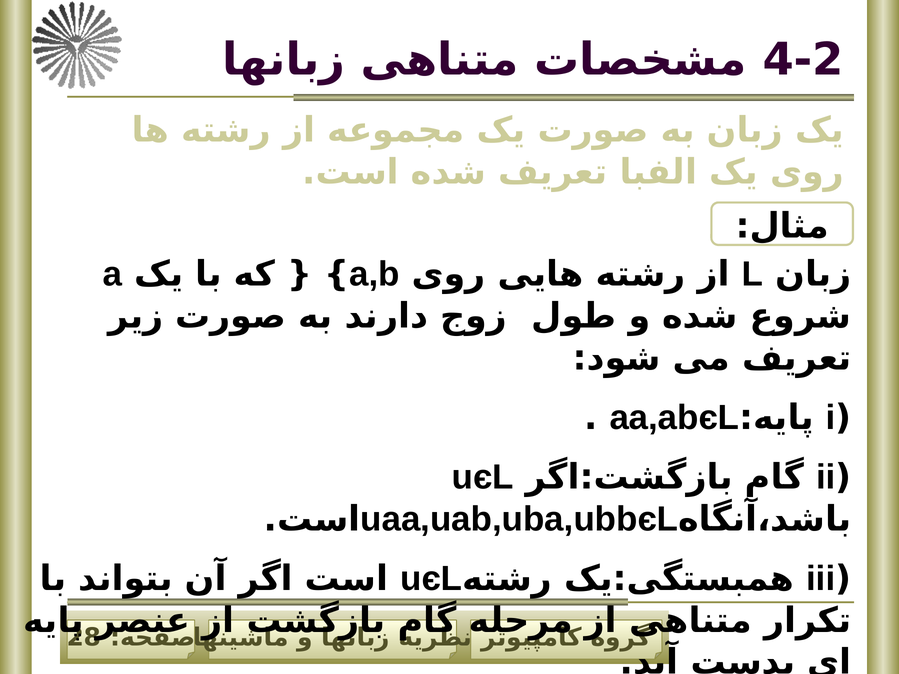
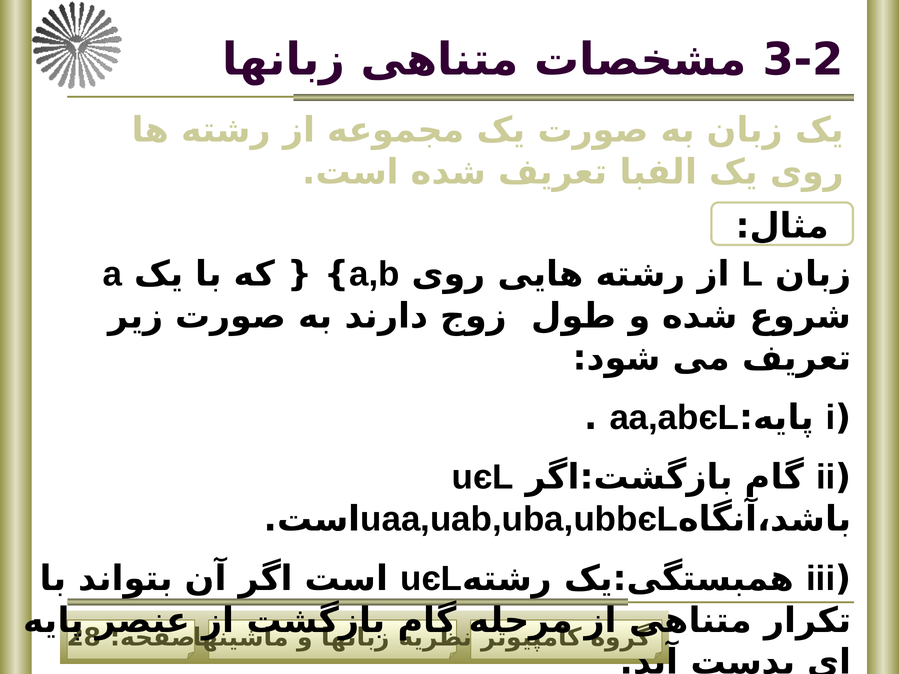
4-2: 4-2 -> 3-2 (803, 60)
